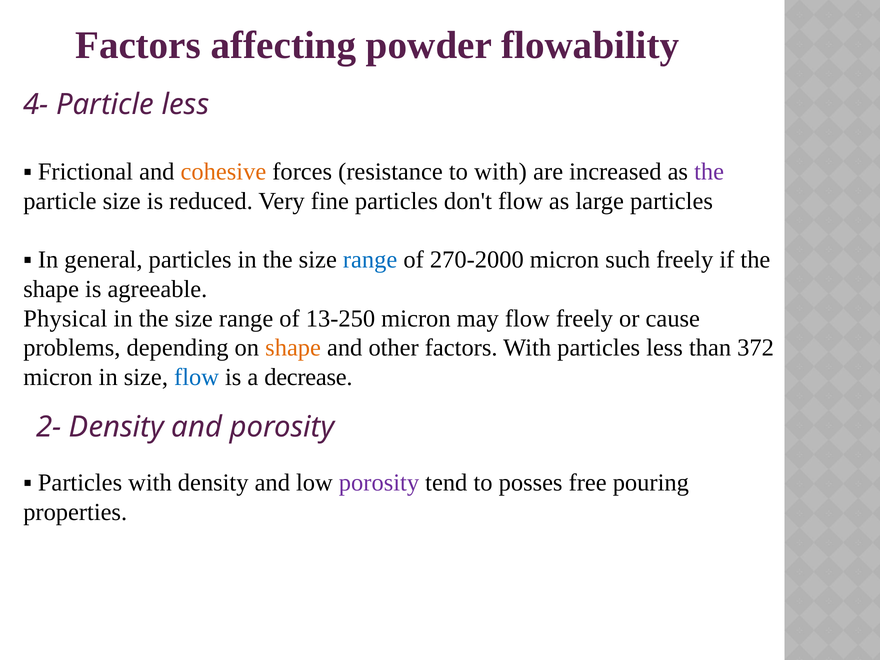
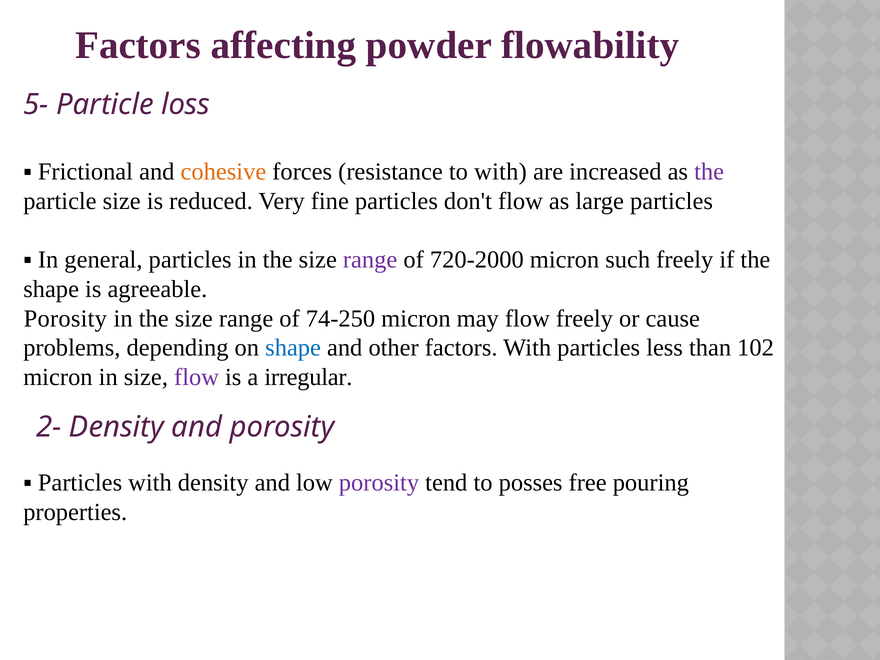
4-: 4- -> 5- (36, 105)
Particle less: less -> loss (186, 105)
range colour: blue -> purple (370, 260)
270-2000: 270-2000 -> 720-2000 (477, 260)
Physical: Physical -> Porosity (65, 318)
13-250: 13-250 -> 74-250 (340, 318)
shape colour: orange -> blue (293, 348)
372: 372 -> 102 (756, 348)
flow colour: blue -> purple (197, 377)
decrease: decrease -> irregular (308, 377)
